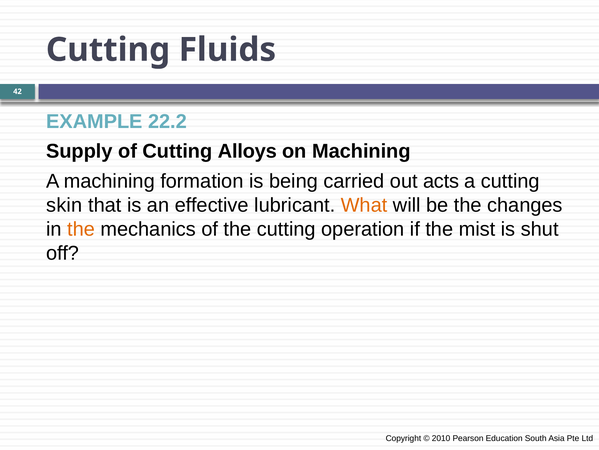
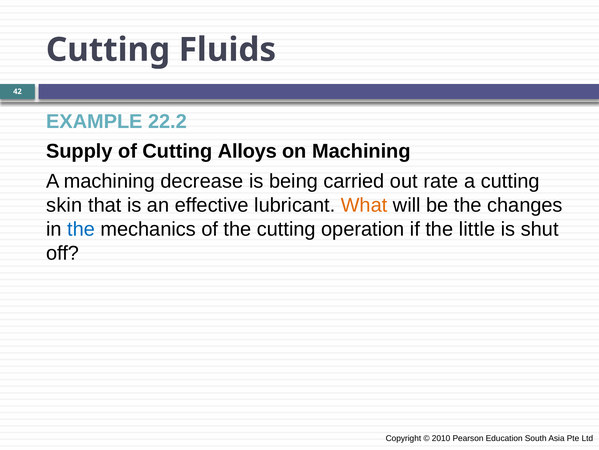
formation: formation -> decrease (202, 181)
acts: acts -> rate (441, 181)
the colour: orange -> blue (81, 229)
mist: mist -> little (477, 229)
